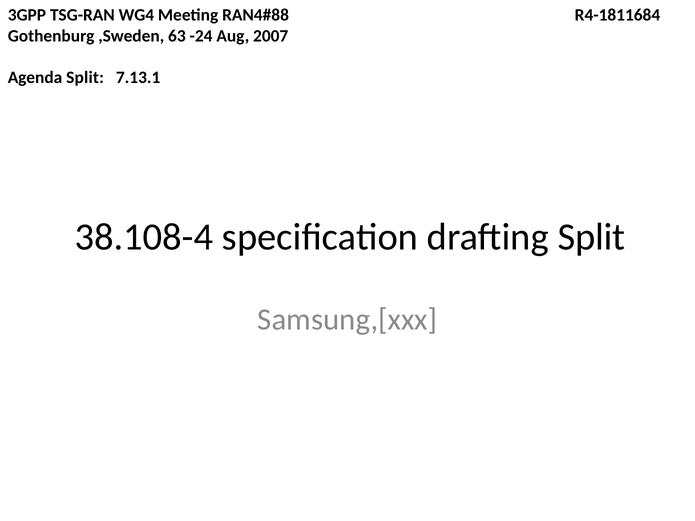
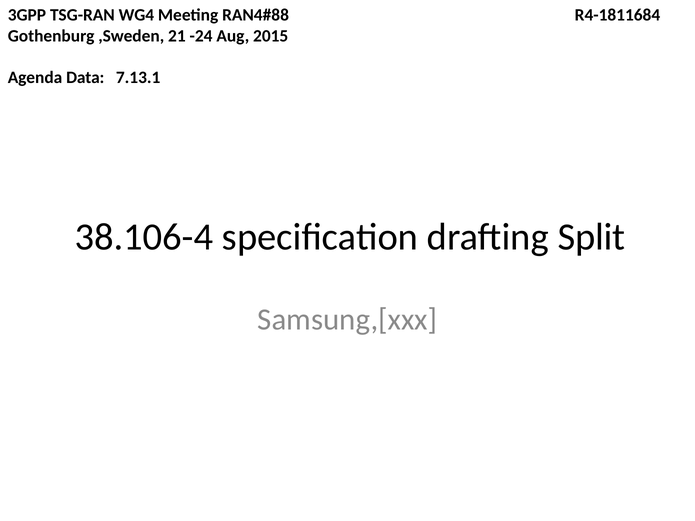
63: 63 -> 21 (177, 36)
2007: 2007 -> 2015 (271, 36)
Agenda Split: Split -> Data (85, 78)
38.108-4: 38.108-4 -> 38.106-4 (144, 237)
